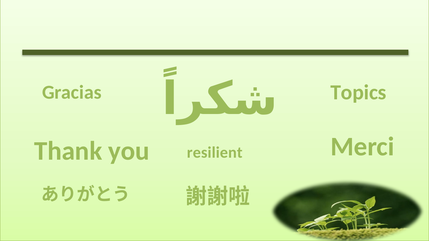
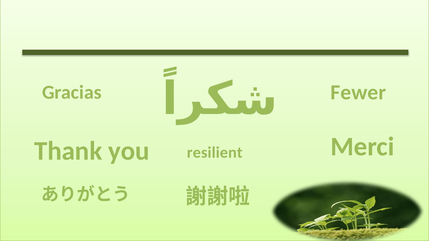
Topics: Topics -> Fewer (358, 92)
